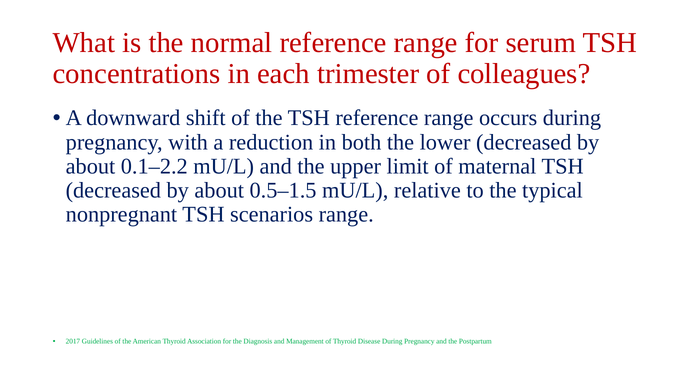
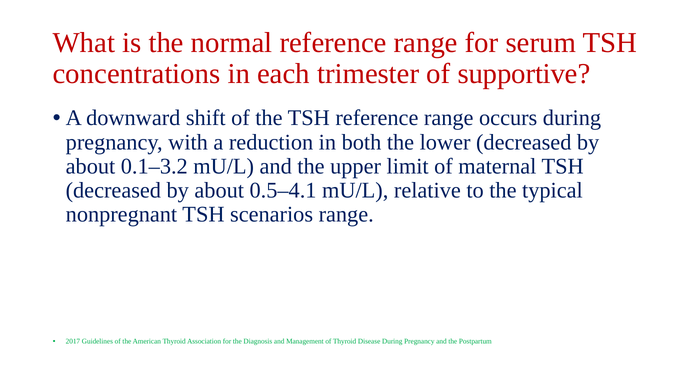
colleagues: colleagues -> supportive (524, 74)
0.1–2.2: 0.1–2.2 -> 0.1–3.2 (154, 166)
0.5–1.5: 0.5–1.5 -> 0.5–4.1 (283, 191)
